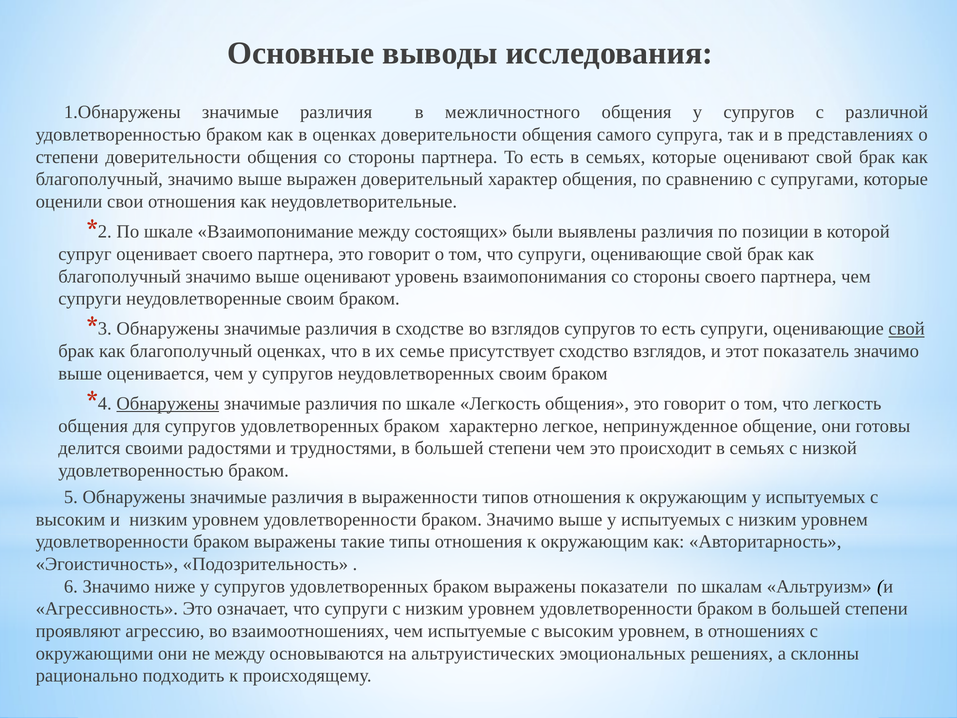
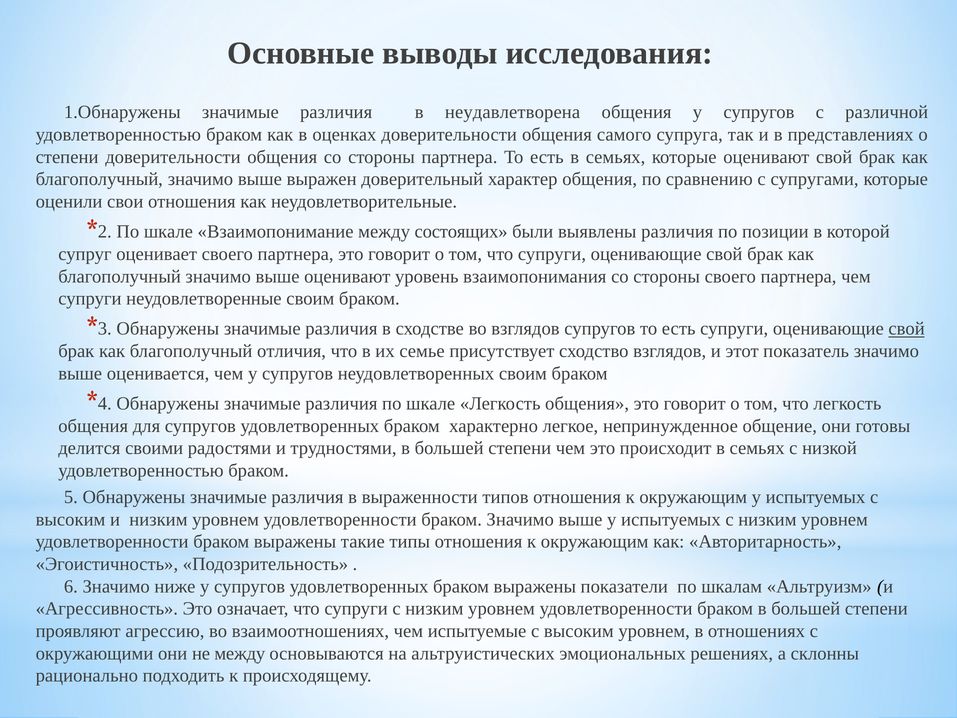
межличностного: межличностного -> неудавлетворена (513, 112)
благополучный оценках: оценках -> отличия (292, 351)
Обнаружены underline: present -> none (168, 403)
